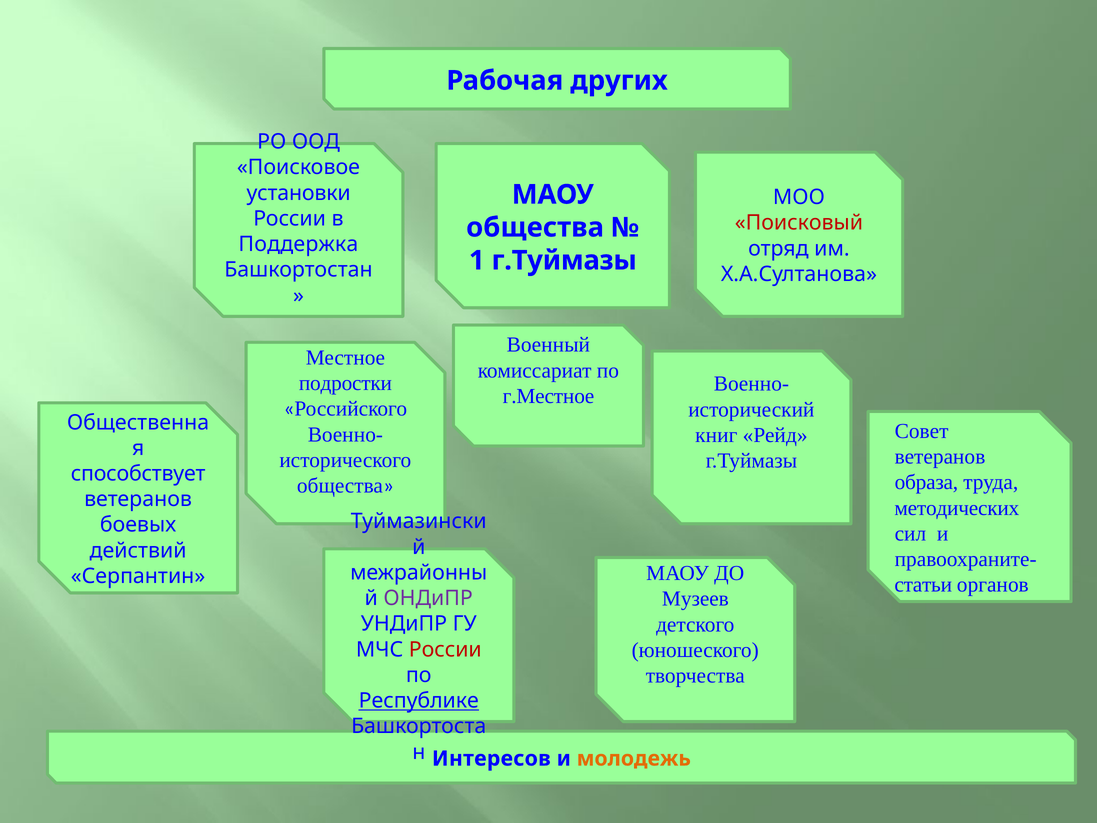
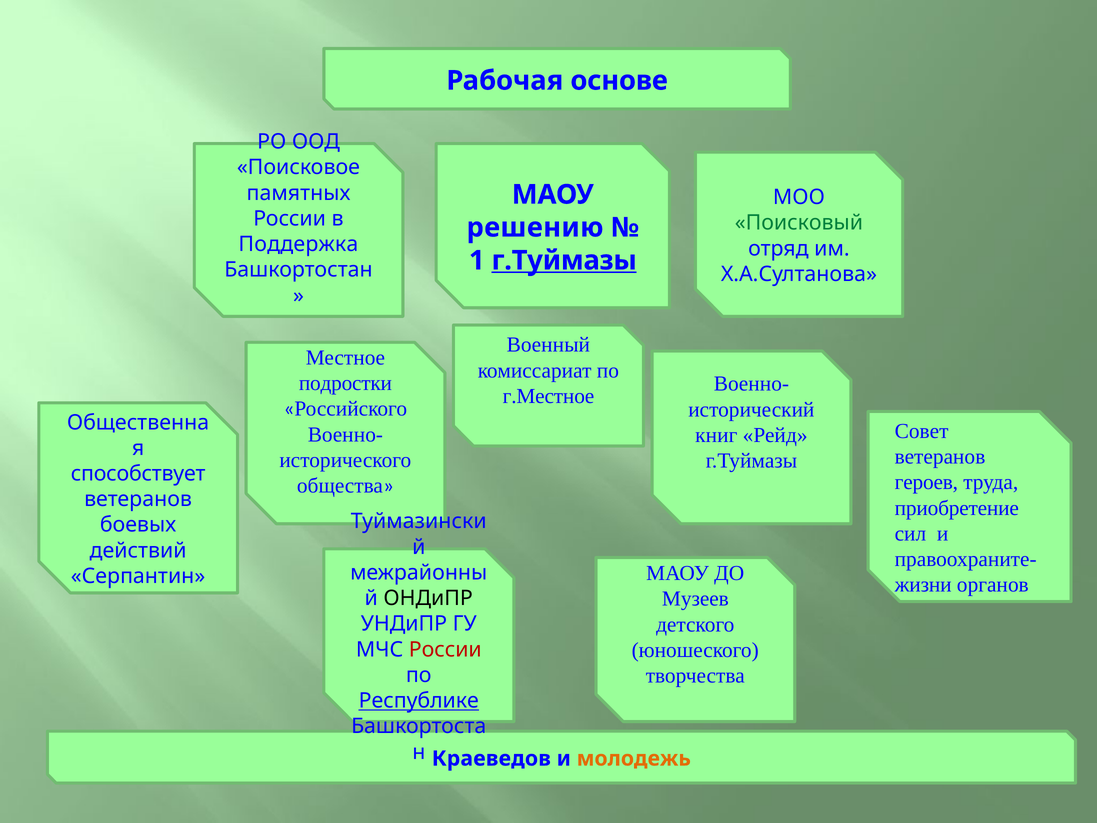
других: других -> основе (619, 81)
установки: установки -> памятных (299, 193)
Поисковый colour: red -> green (799, 223)
общества: общества -> решению (535, 227)
г.Туймазы underline: none -> present (564, 260)
образа: образа -> героев (926, 482)
методических: методических -> приобретение (957, 508)
статьи: статьи -> жизни (923, 585)
ОНДиПР colour: purple -> black (428, 598)
Интересов: Интересов -> Краеведов (491, 758)
